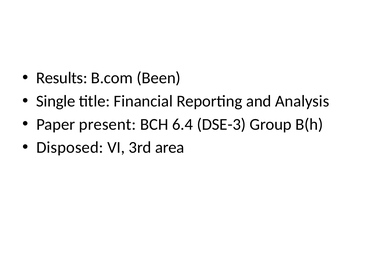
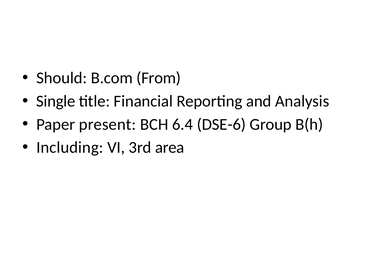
Results: Results -> Should (62, 78)
Been: Been -> From (159, 78)
DSE-3: DSE-3 -> DSE-6 (221, 124)
Disposed: Disposed -> Including (70, 148)
